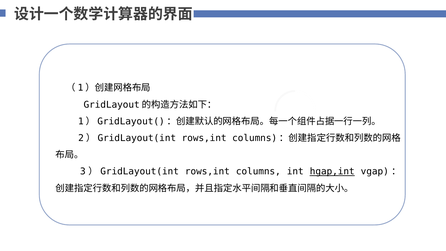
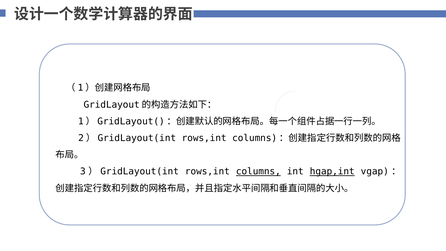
columns underline: none -> present (258, 172)
